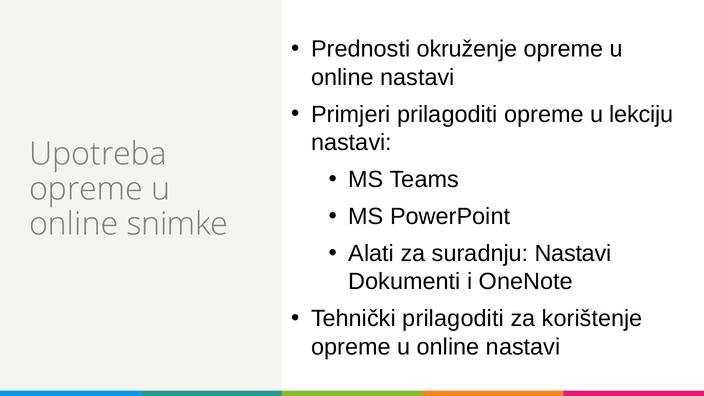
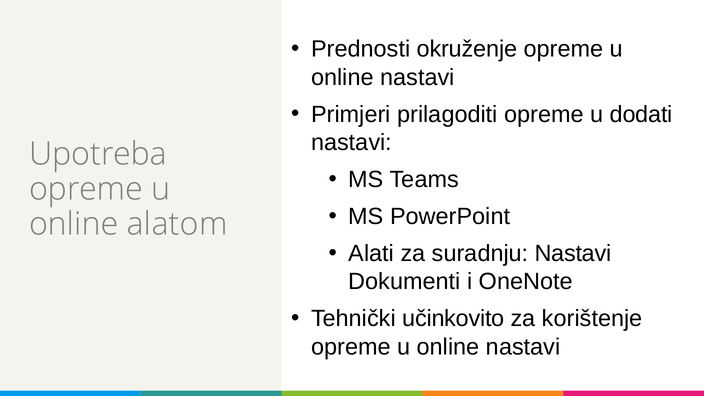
lekciju: lekciju -> dodati (641, 114)
snimke: snimke -> alatom (177, 224)
Tehnički prilagoditi: prilagoditi -> učinkovito (453, 319)
